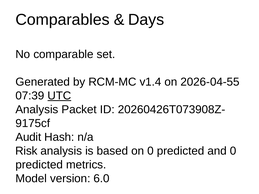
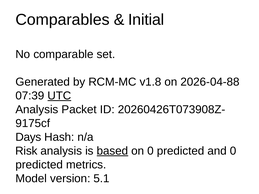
Days: Days -> Initial (146, 20)
v1.4: v1.4 -> v1.8 (150, 82)
2026-04-55: 2026-04-55 -> 2026-04-88 (210, 82)
Audit: Audit -> Days (28, 137)
based underline: none -> present (112, 151)
6.0: 6.0 -> 5.1 (102, 179)
